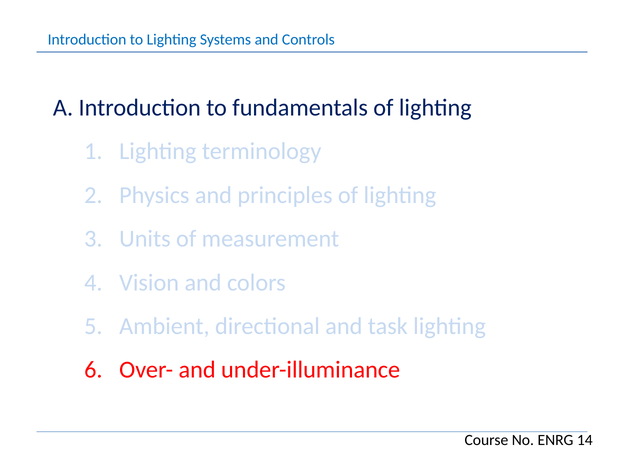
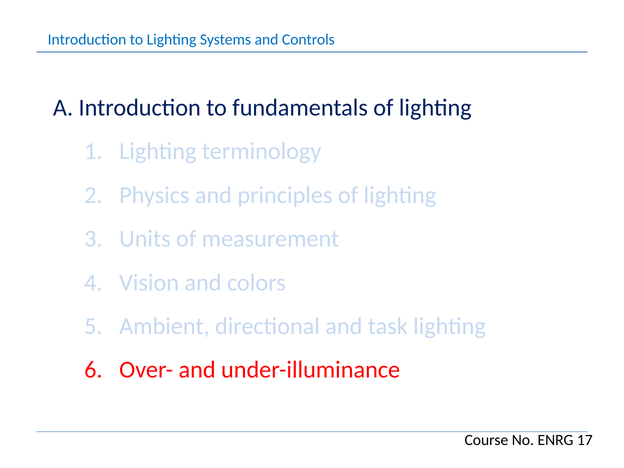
14: 14 -> 17 (585, 440)
